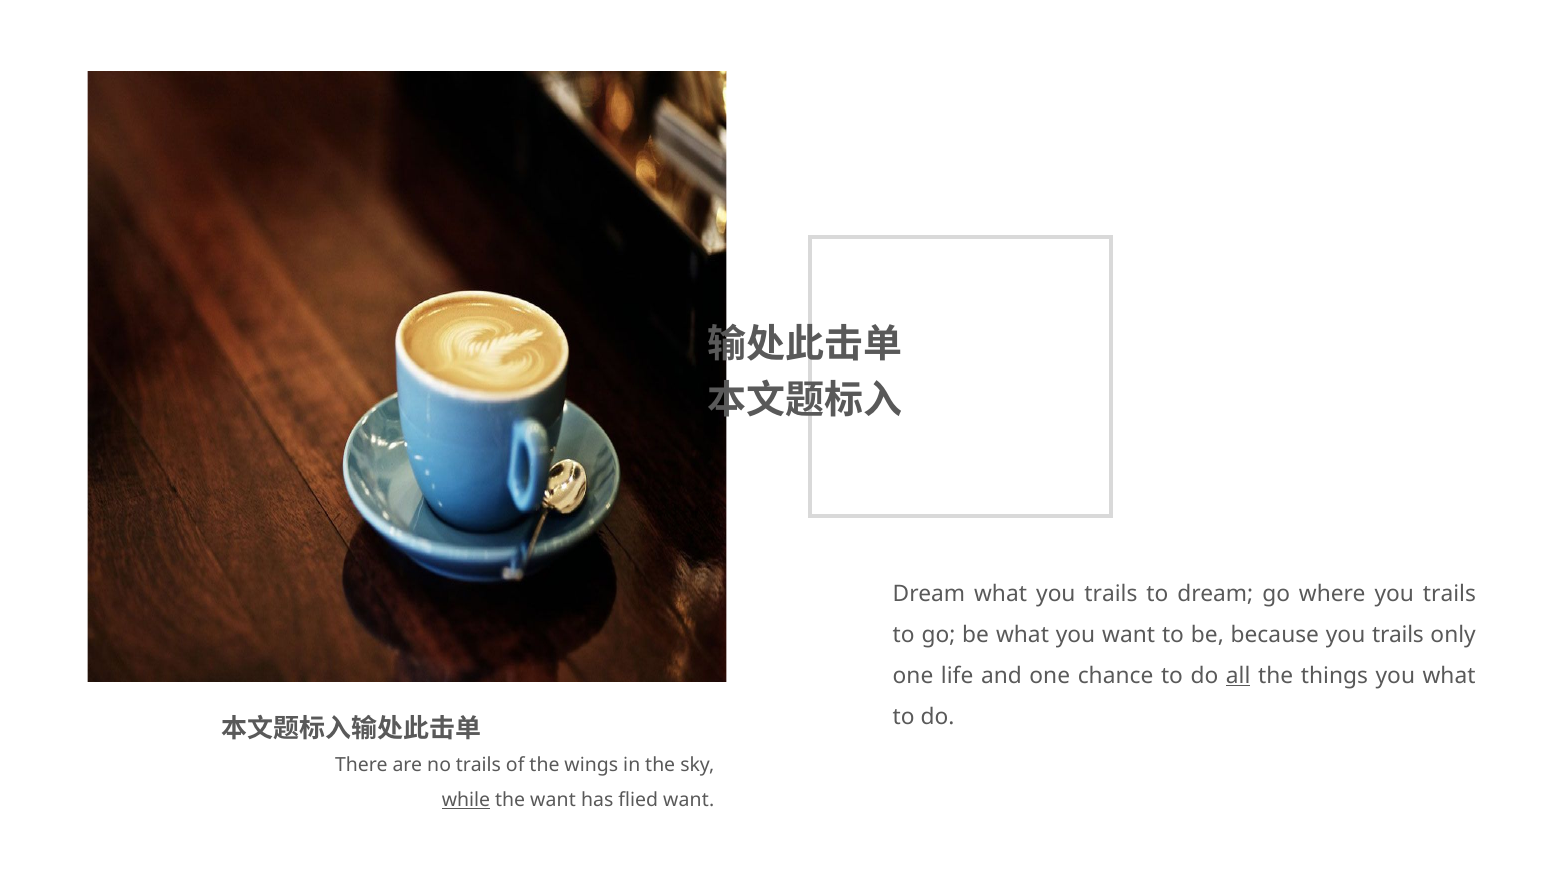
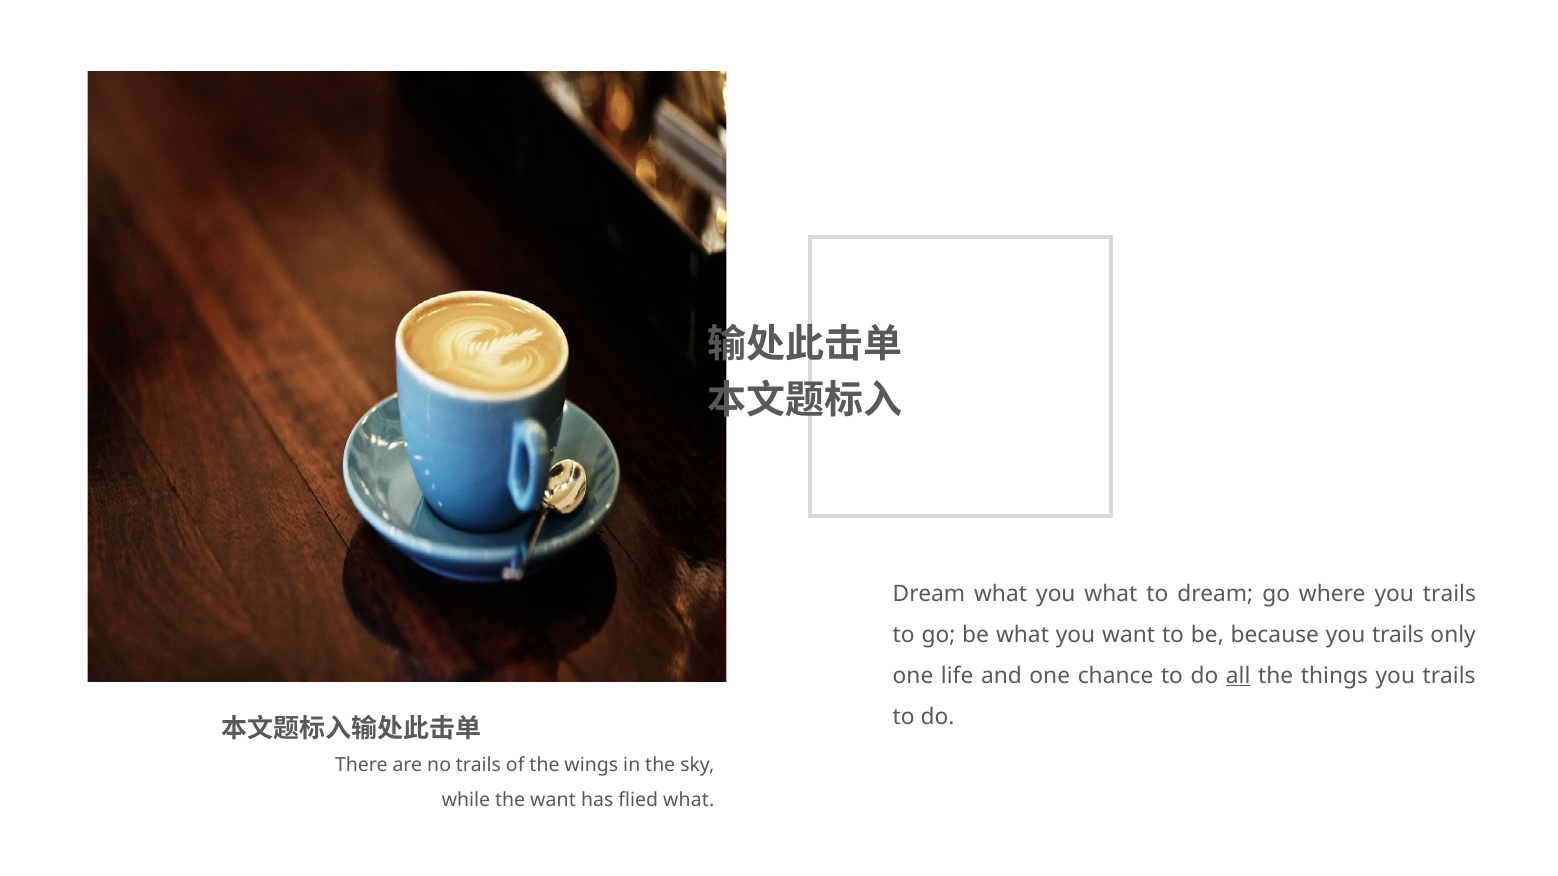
what you trails: trails -> what (1111, 594)
things you what: what -> trails (1449, 676)
while underline: present -> none (466, 801)
flied want: want -> what (689, 801)
